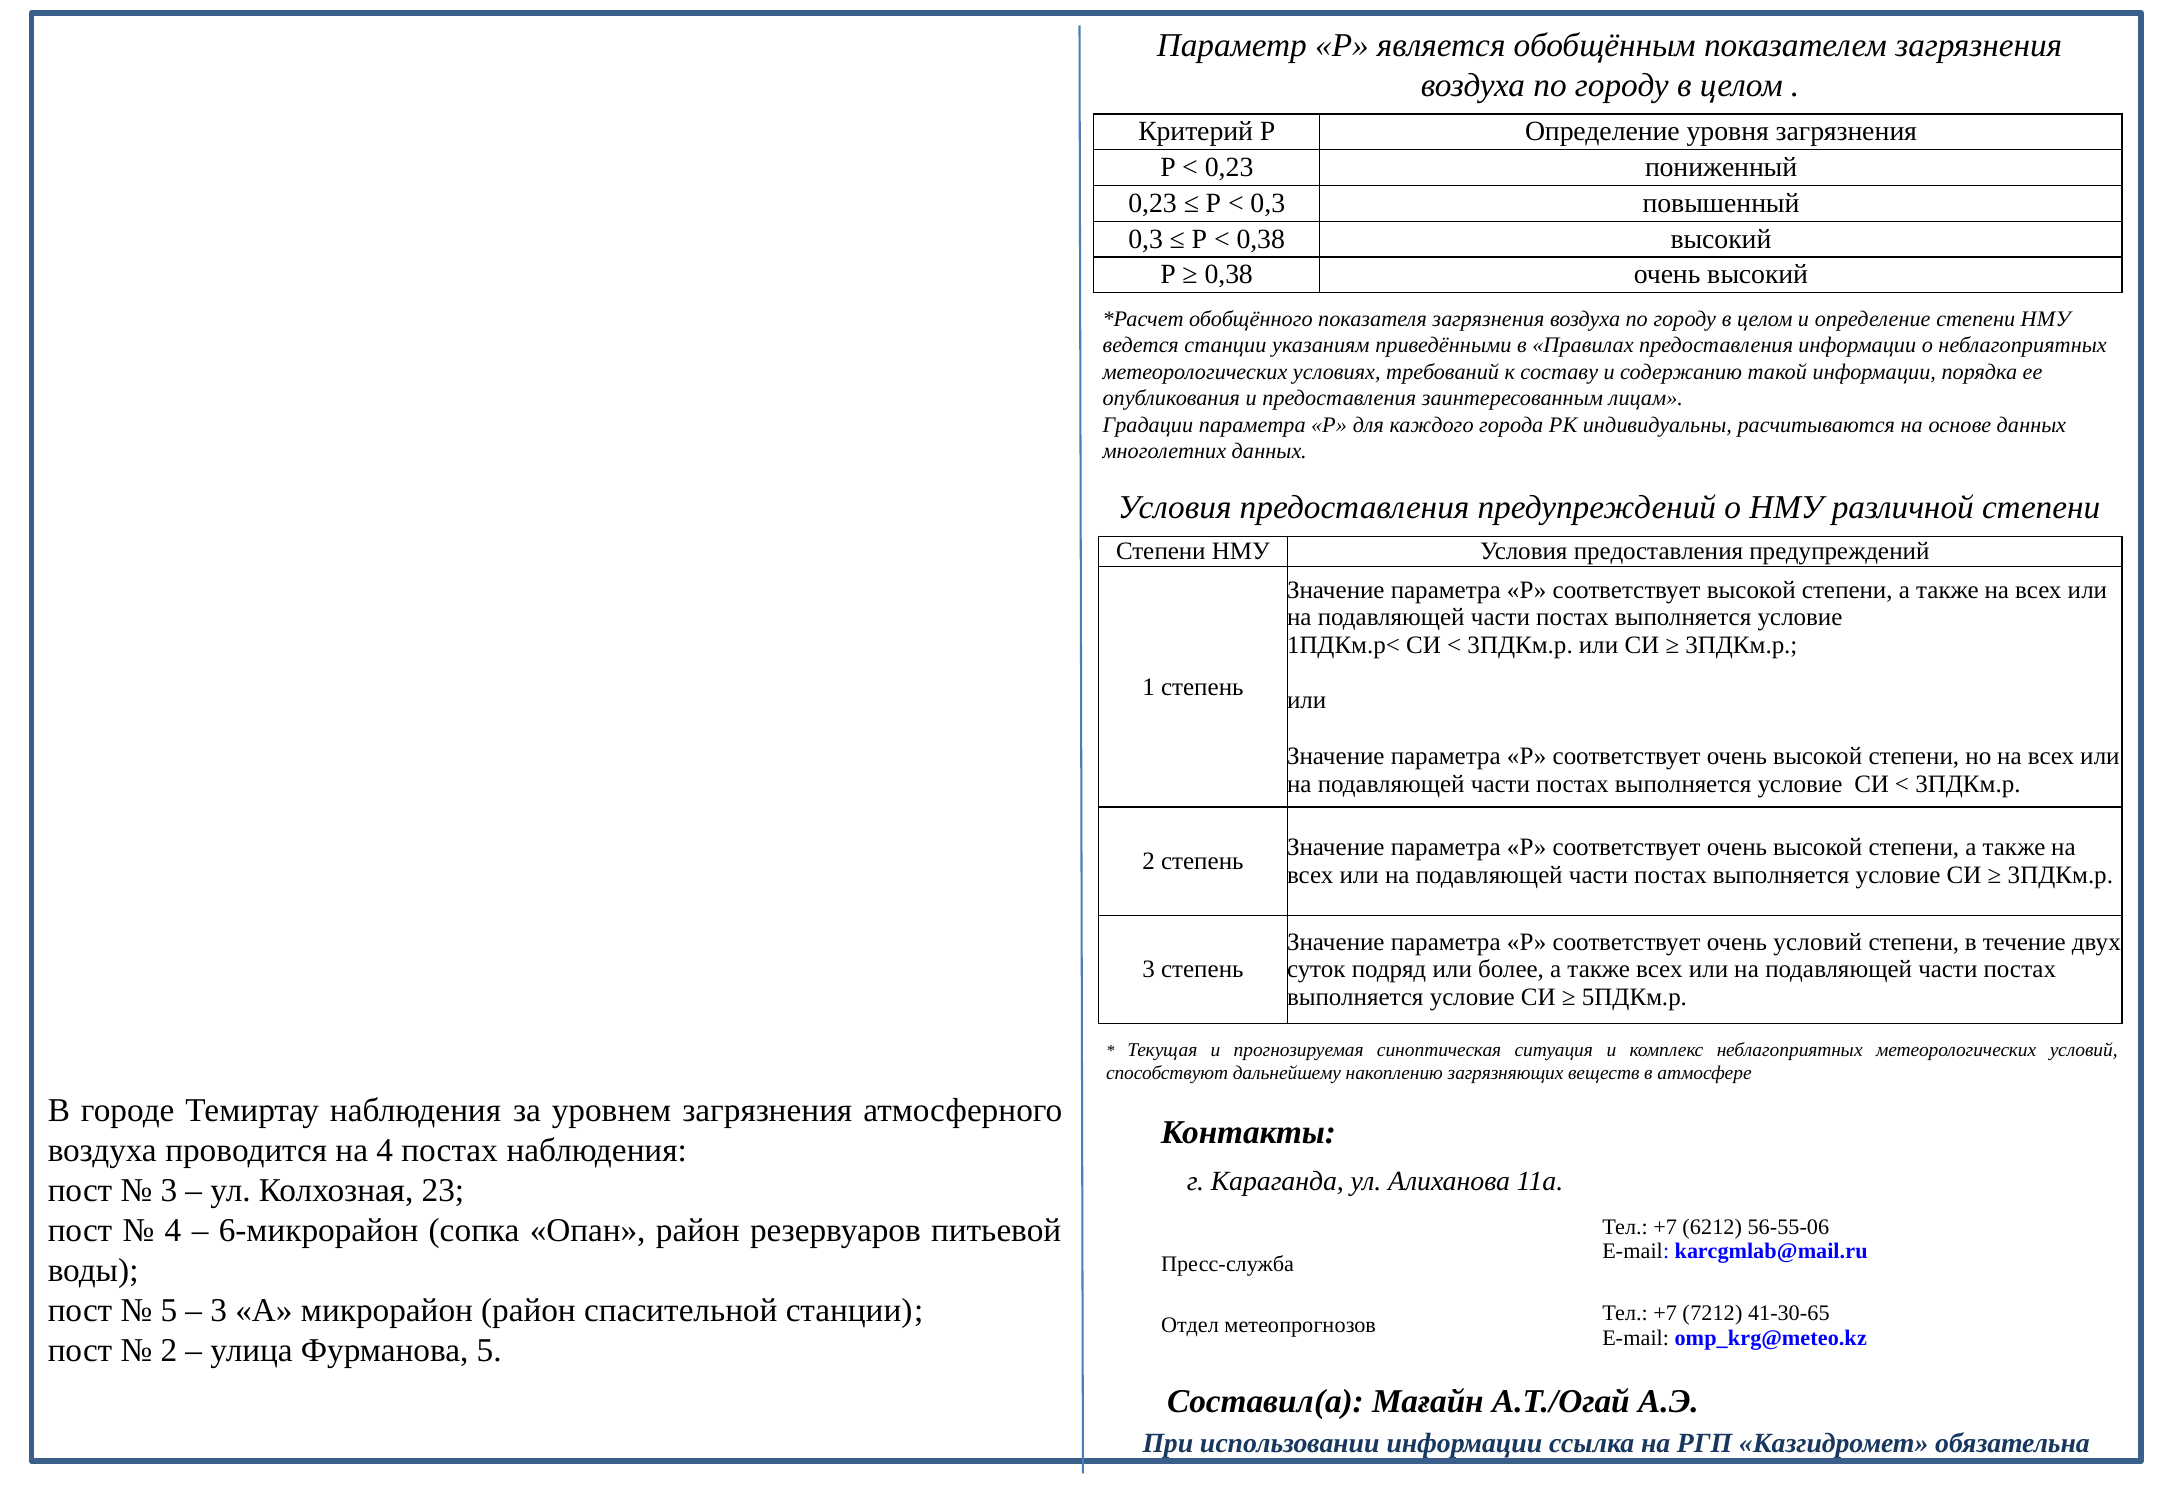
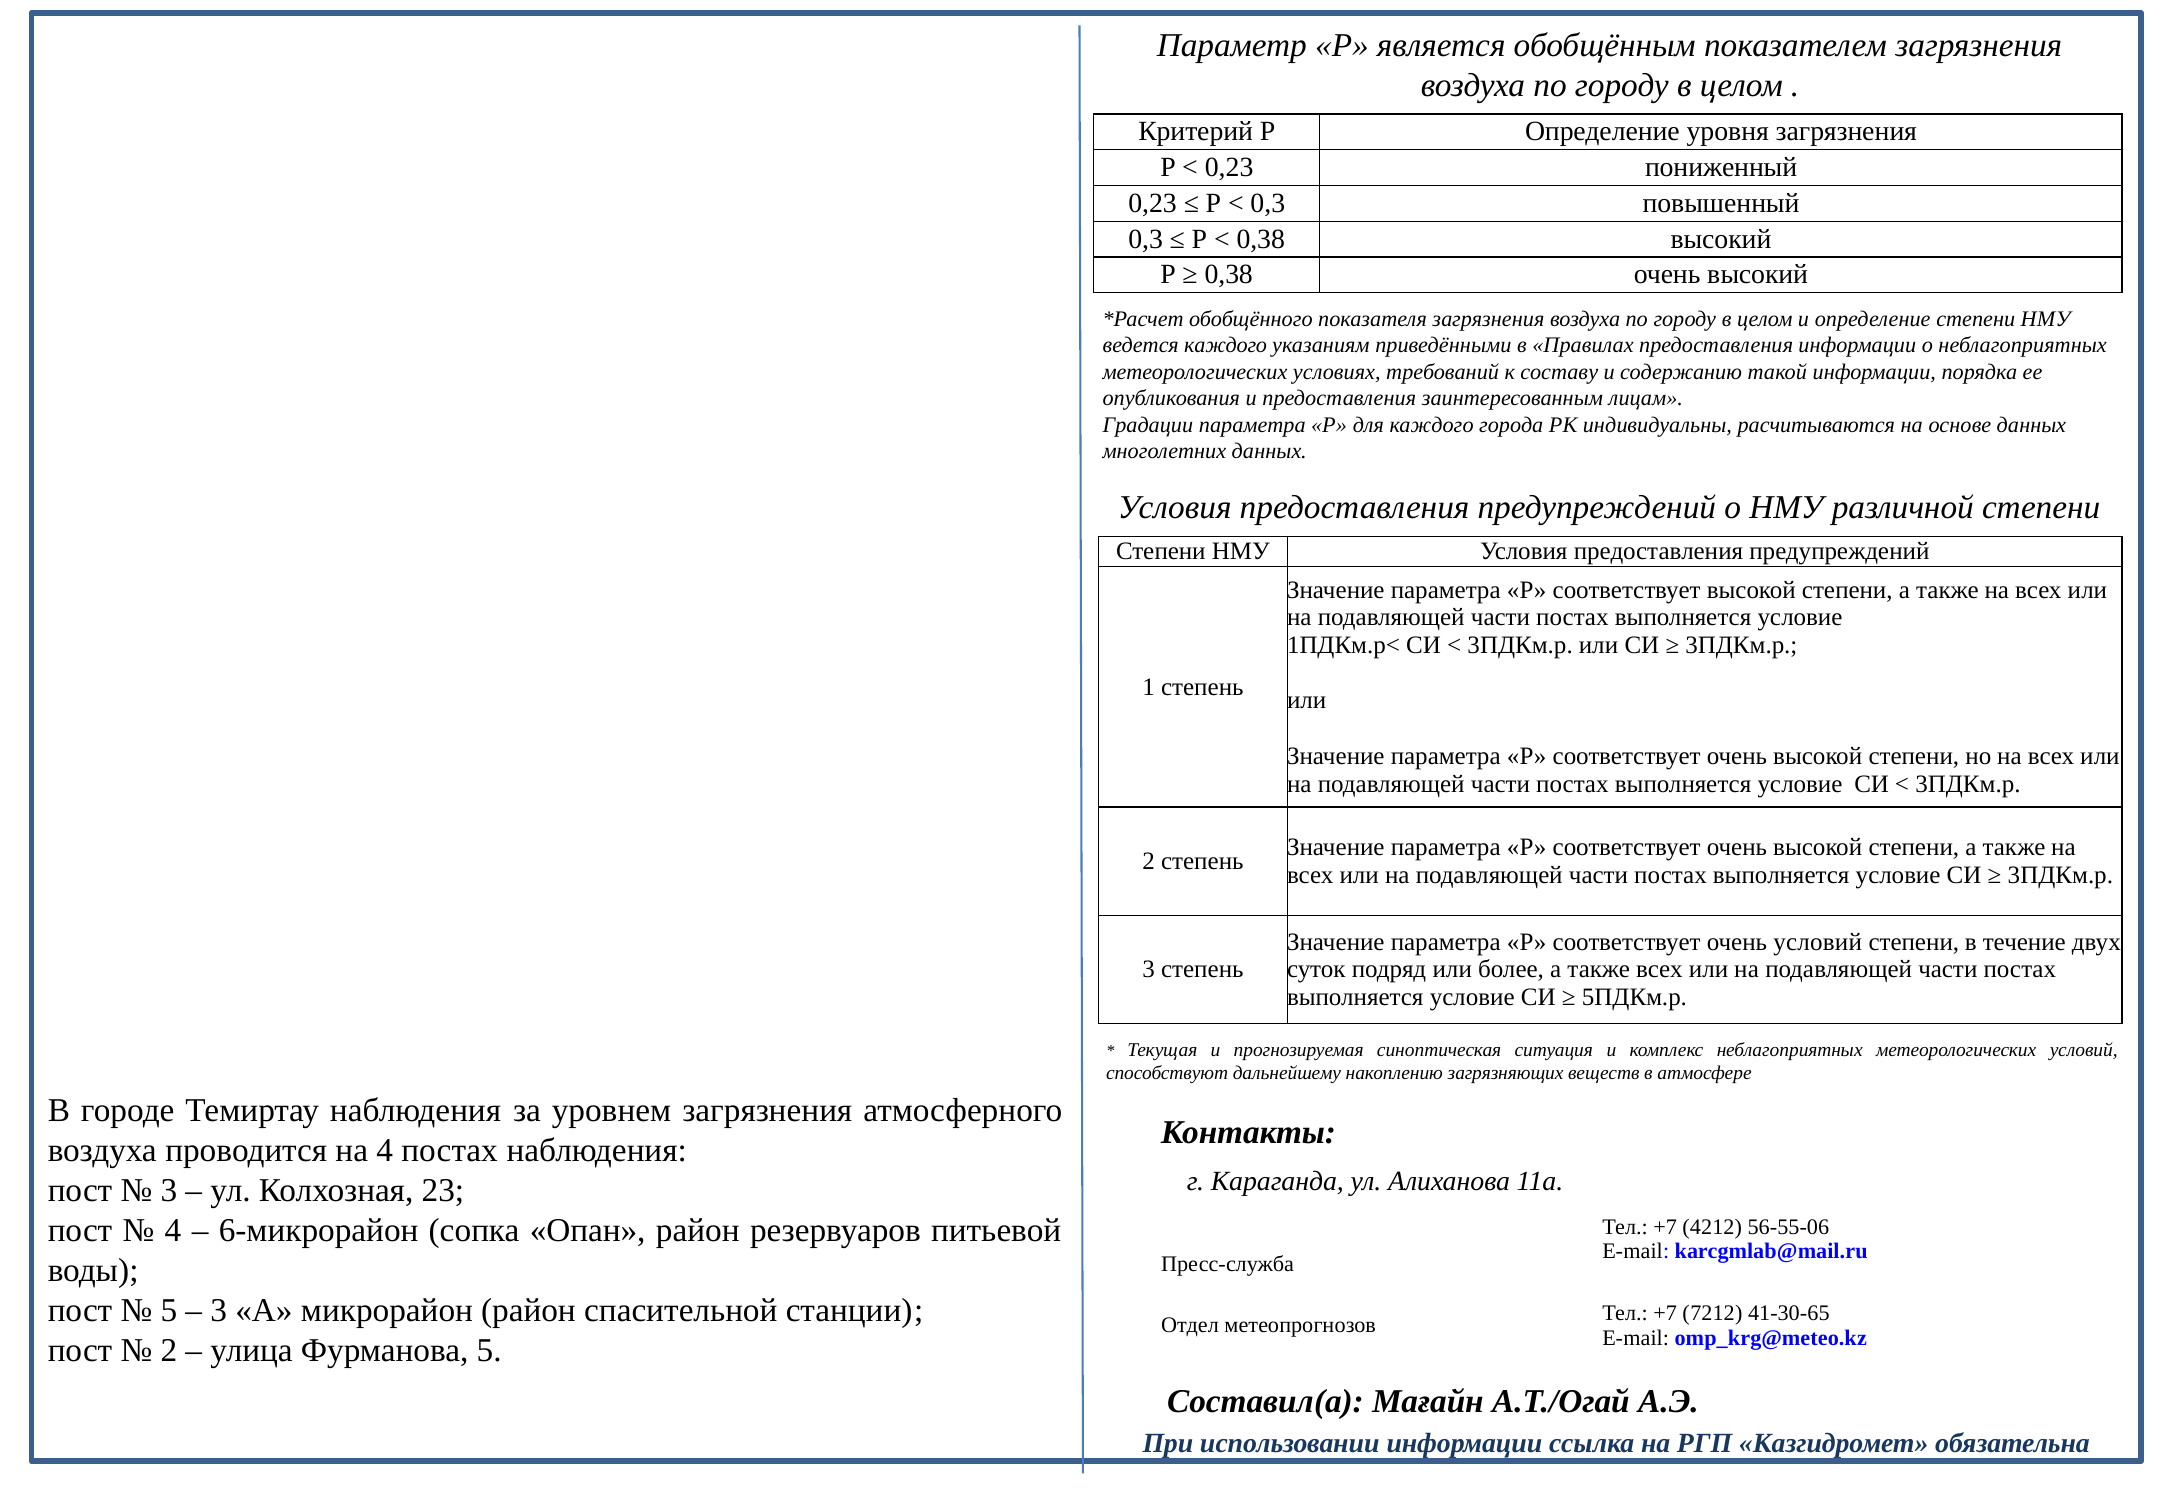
ведется станции: станции -> каждого (1226, 345)
6212: 6212 -> 4212 (1712, 1227)
